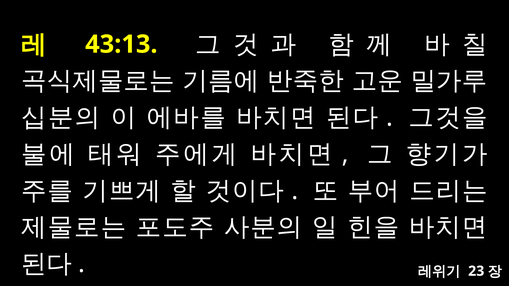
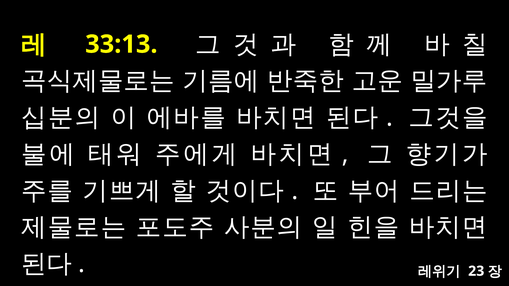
43:13: 43:13 -> 33:13 (121, 44)
